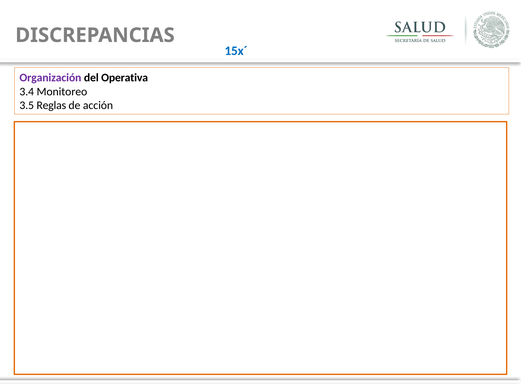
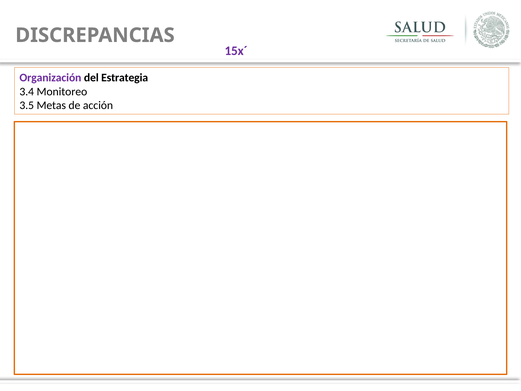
15x´ colour: blue -> purple (236, 51)
Operativa: Operativa -> Estrategia (125, 78)
Reglas: Reglas -> Metas (51, 105)
